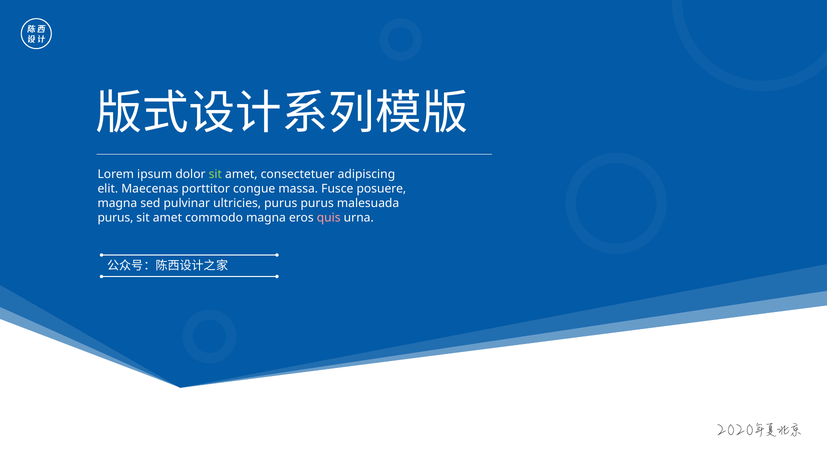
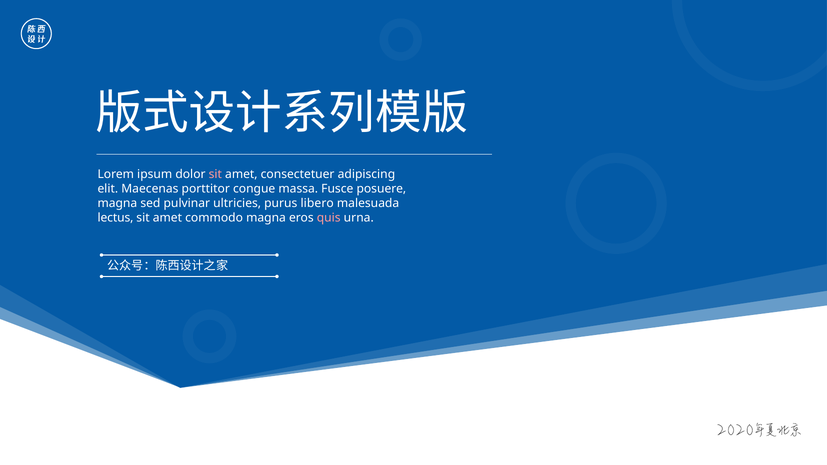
sit colour: light green -> pink (215, 175)
purus purus: purus -> libero (317, 204)
purus: purus -> lectus (115, 218)
